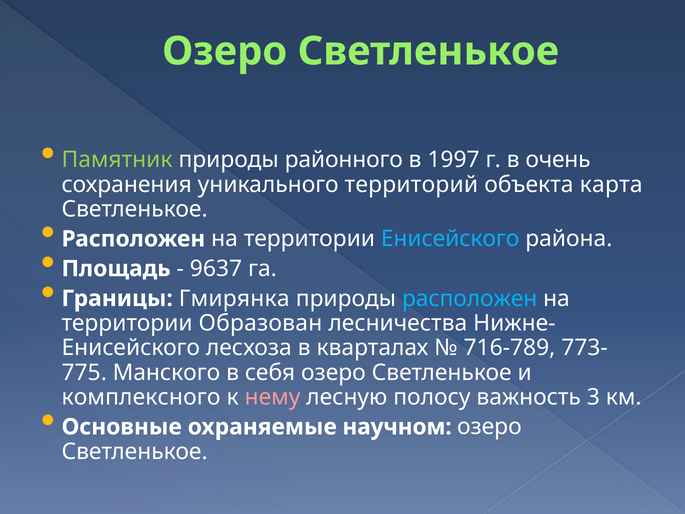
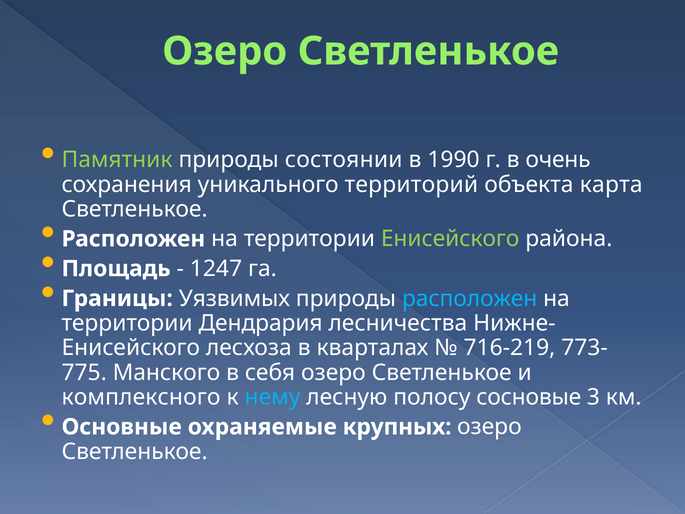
районного: районного -> состоянии (344, 160)
1997: 1997 -> 1990 (454, 160)
Енисейского colour: light blue -> light green (450, 239)
9637: 9637 -> 1247 (216, 269)
Гмирянка: Гмирянка -> Уязвимых (234, 298)
Образован: Образован -> Дендрария (261, 323)
716-789: 716-789 -> 716-219 (509, 348)
нему colour: pink -> light blue (273, 397)
важность: важность -> сосновые (529, 397)
научном: научном -> крупных (397, 427)
